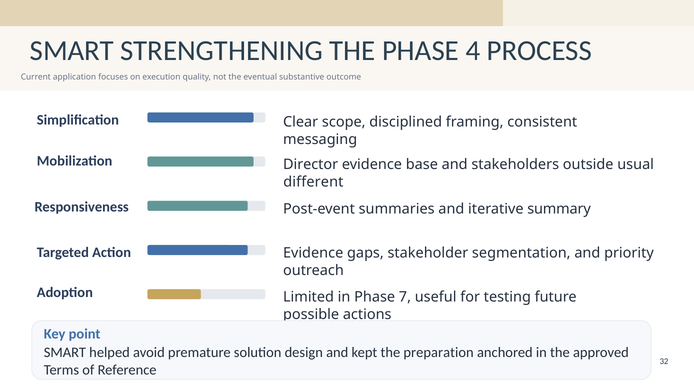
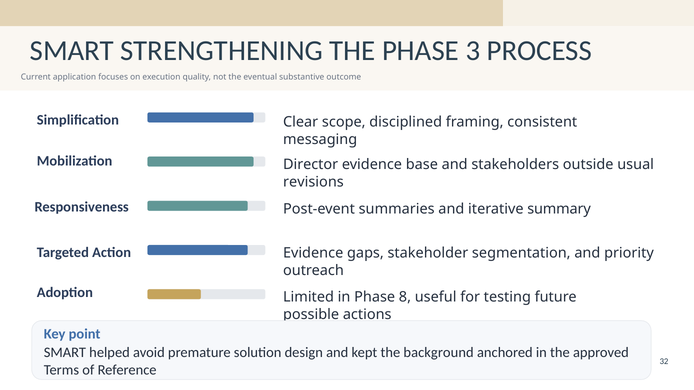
4: 4 -> 3 (473, 51)
different: different -> revisions (313, 182)
7: 7 -> 8 (405, 297)
preparation: preparation -> background (439, 353)
